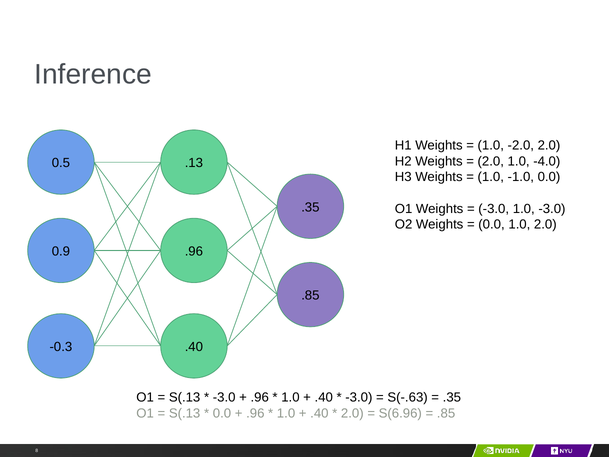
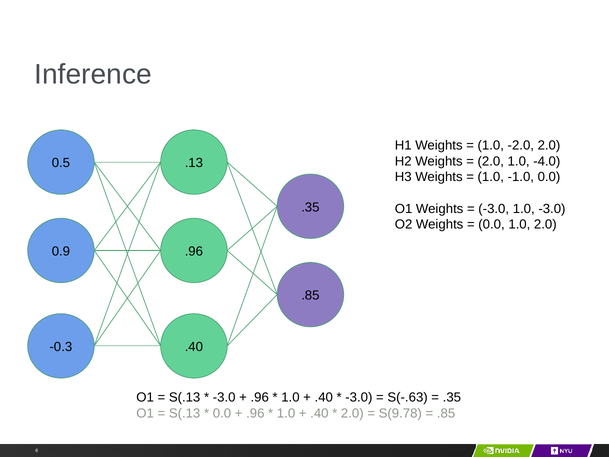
S(6.96: S(6.96 -> S(9.78 (400, 413)
